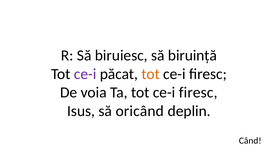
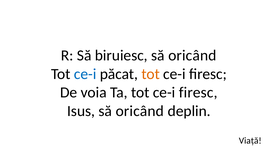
biruiesc să biruință: biruință -> oricând (192, 56)
ce-i colour: purple -> blue (85, 74)
Când: Când -> Viață (250, 141)
